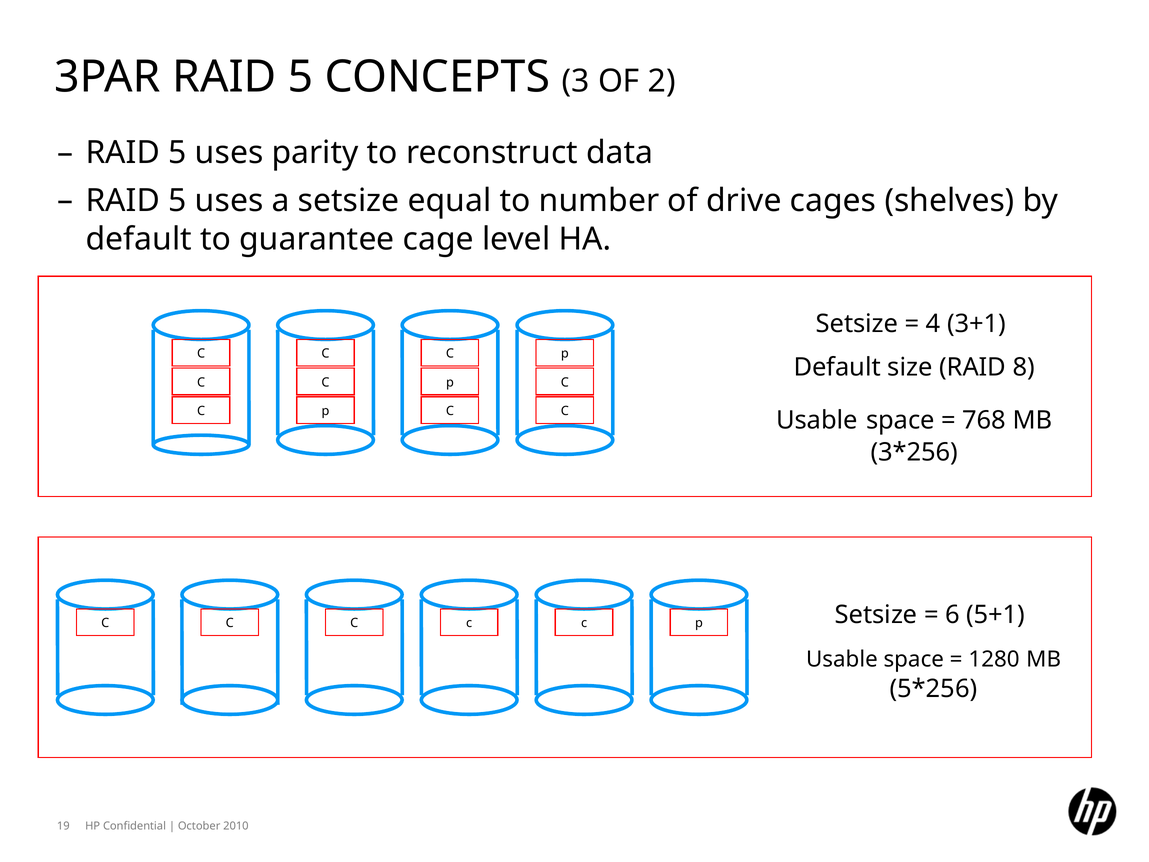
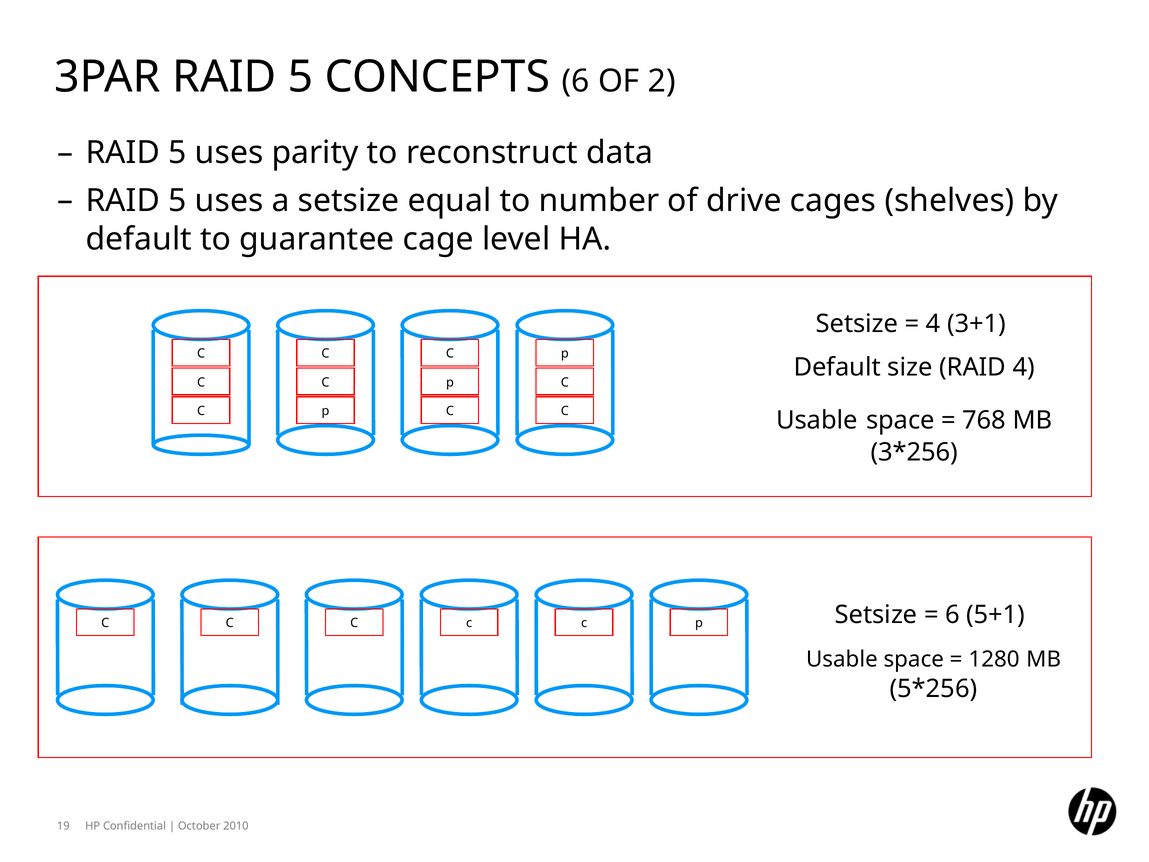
CONCEPTS 3: 3 -> 6 (576, 81)
RAID 8: 8 -> 4 (1024, 367)
